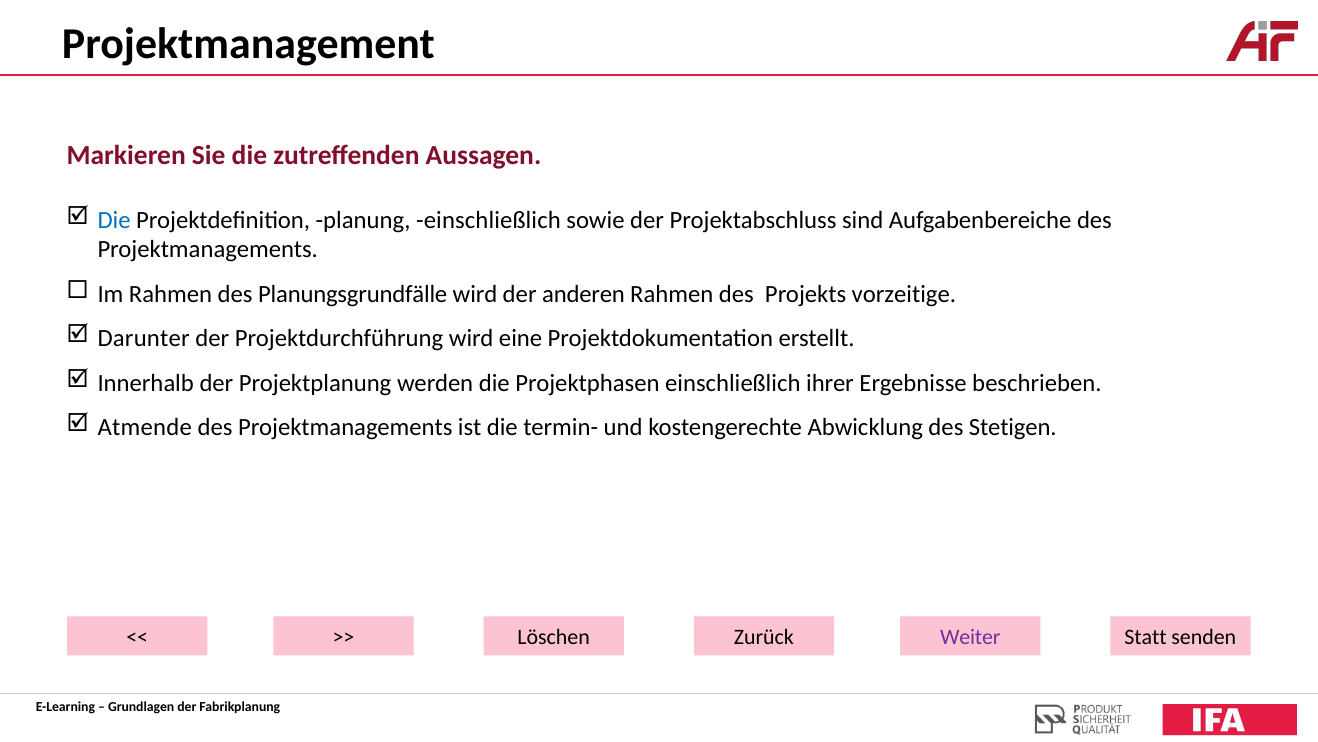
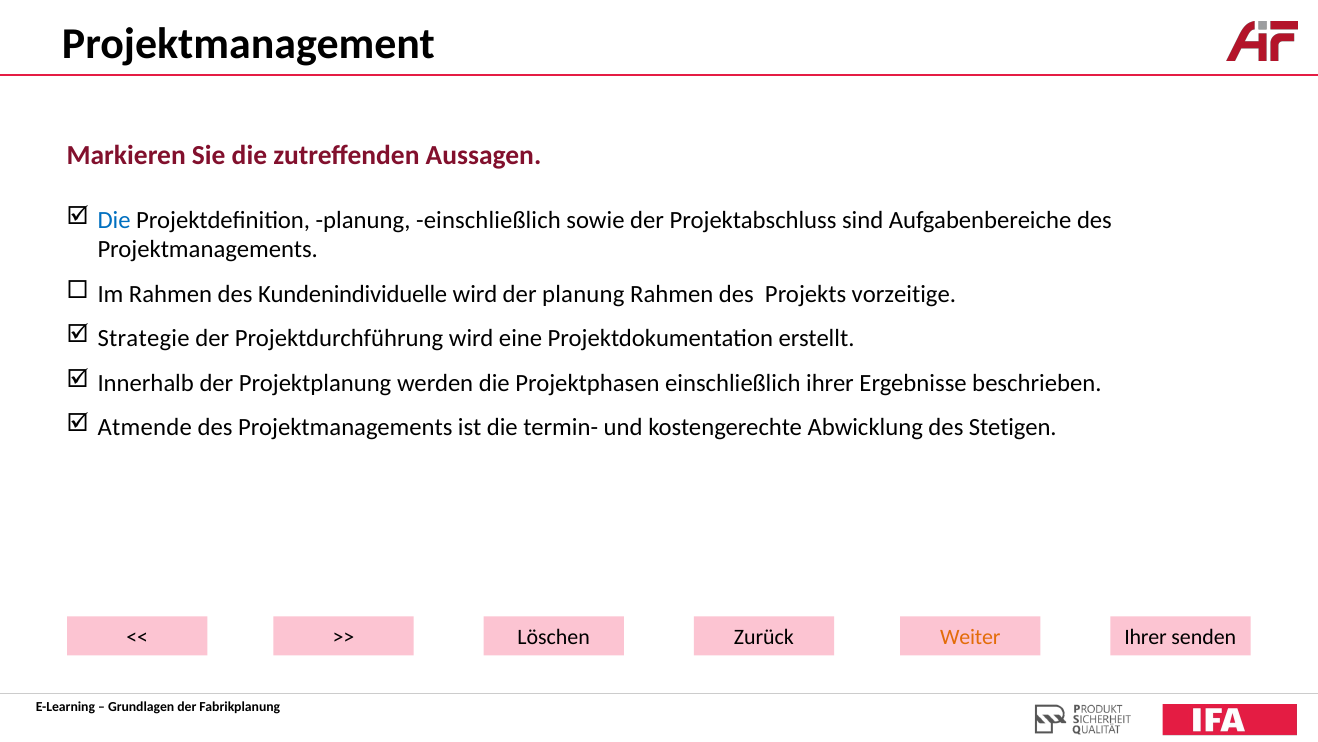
Planungsgrundfälle: Planungsgrundfälle -> Kundenindividuelle (353, 294)
der anderen: anderen -> planung (583, 294)
Darunter: Darunter -> Strategie (144, 338)
Weiter colour: purple -> orange (970, 637)
Statt: Statt -> Ihrer (1146, 637)
